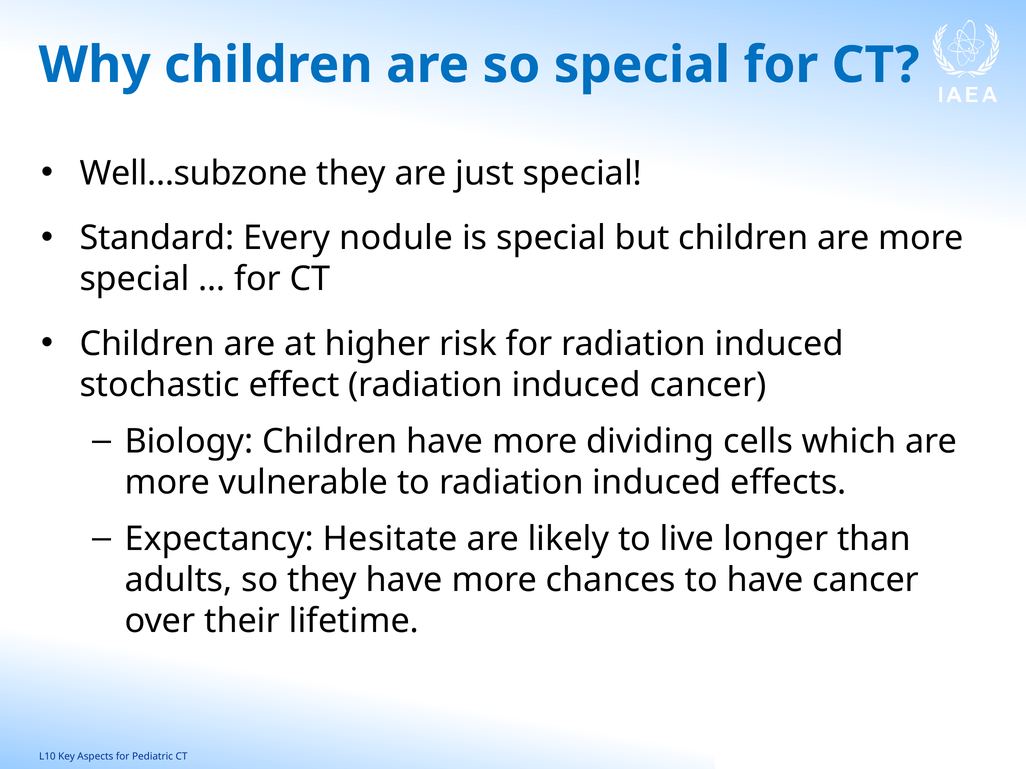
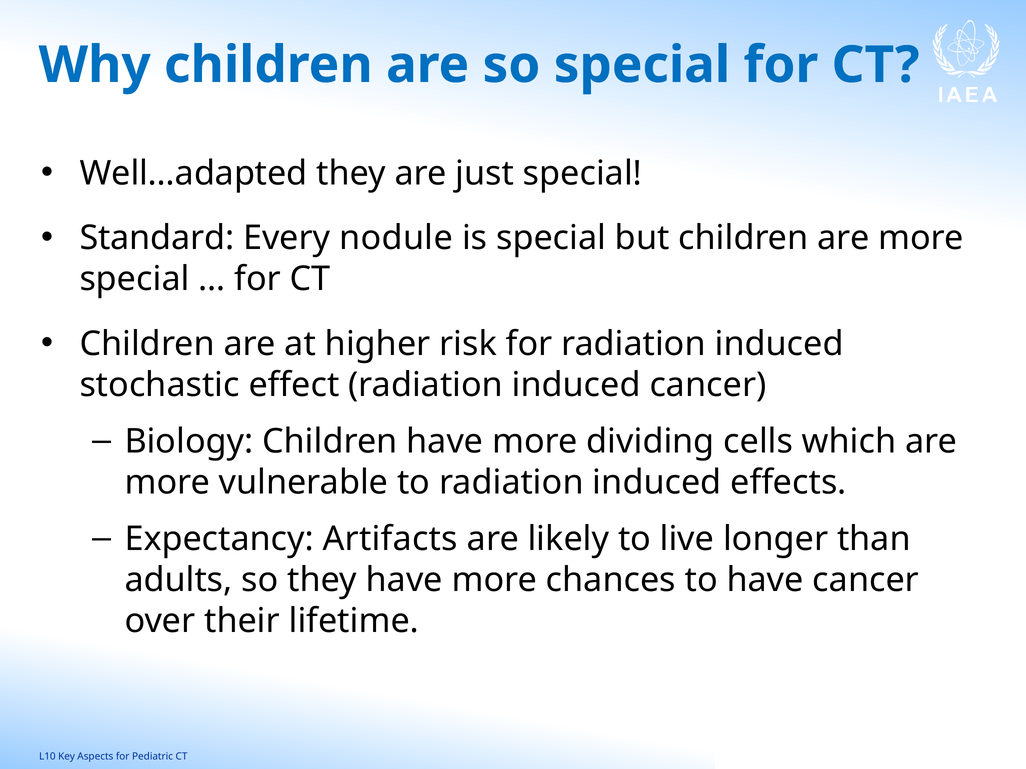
Well…subzone: Well…subzone -> Well…adapted (194, 173)
Hesitate: Hesitate -> Artifacts (390, 539)
